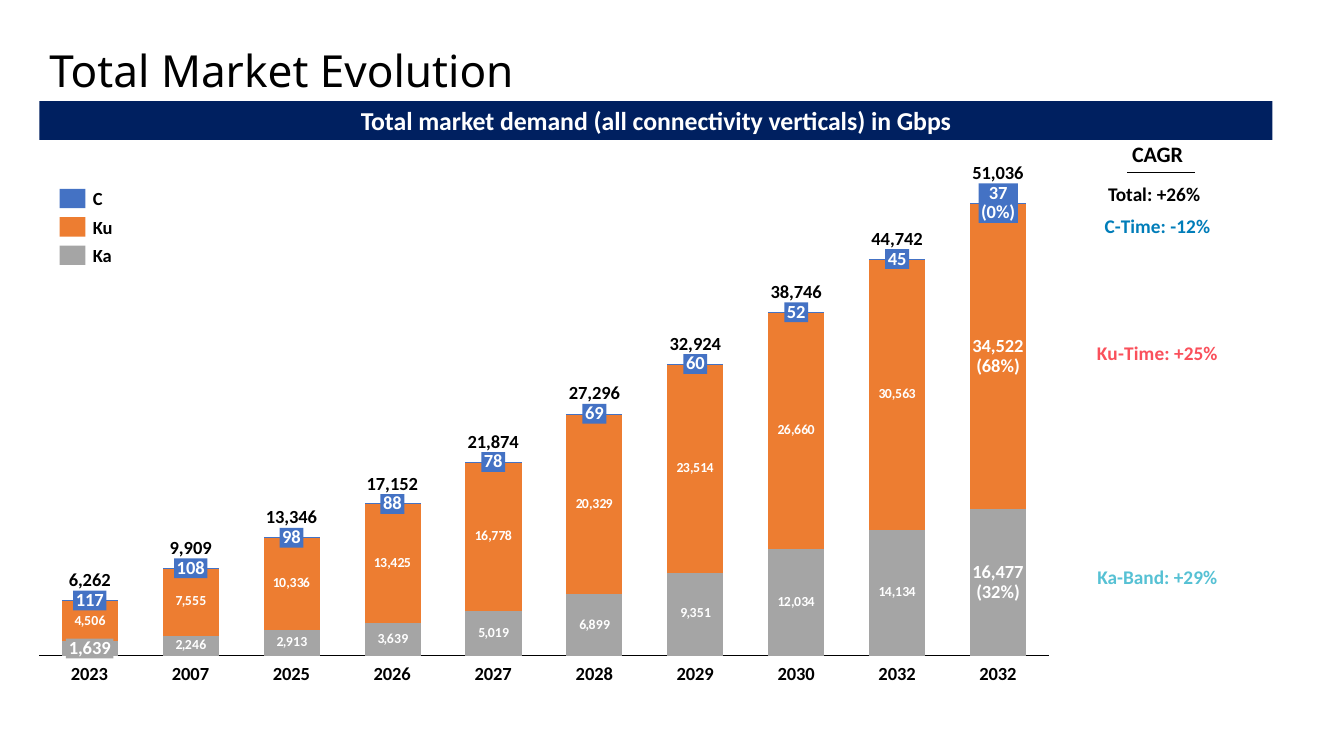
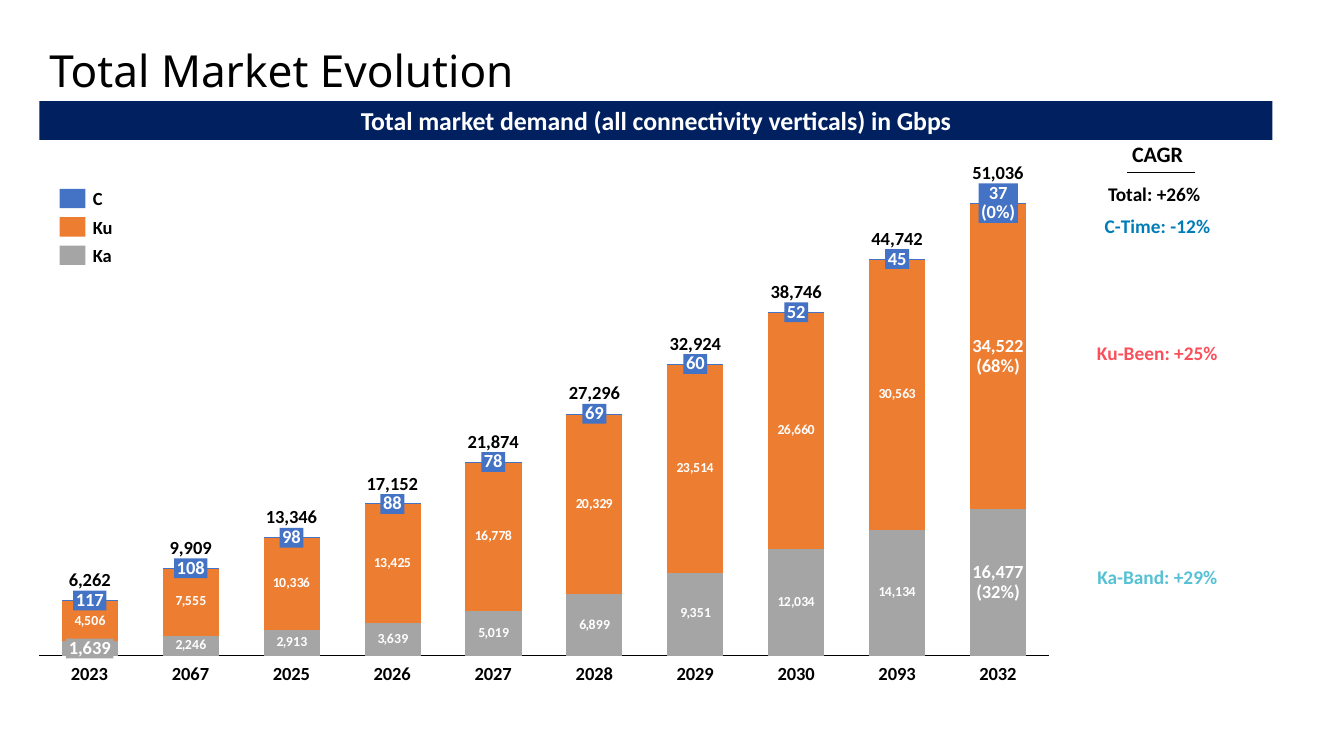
Ku-Time: Ku-Time -> Ku-Been (1133, 354)
2007: 2007 -> 2067 (191, 674)
2030 2032: 2032 -> 2093 (897, 674)
